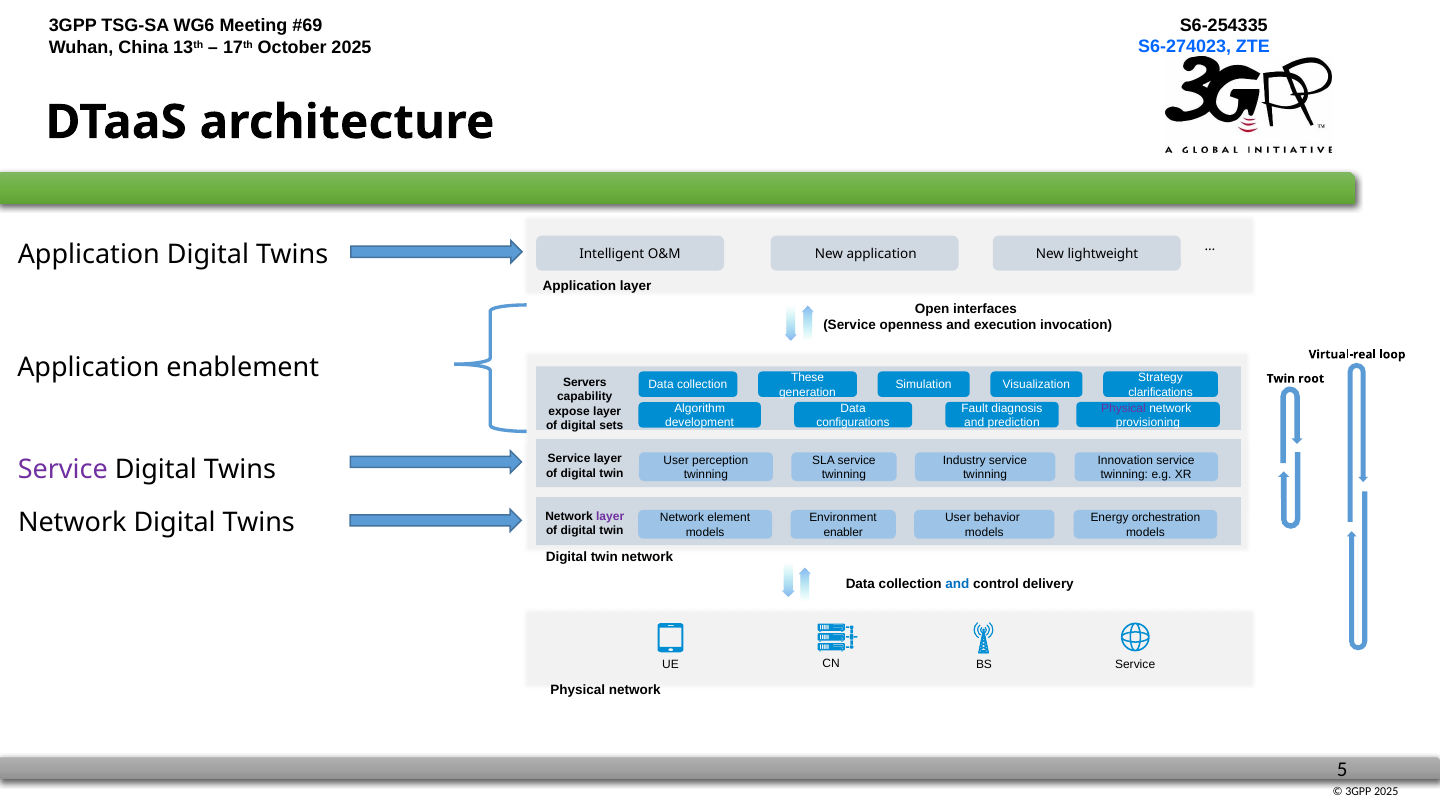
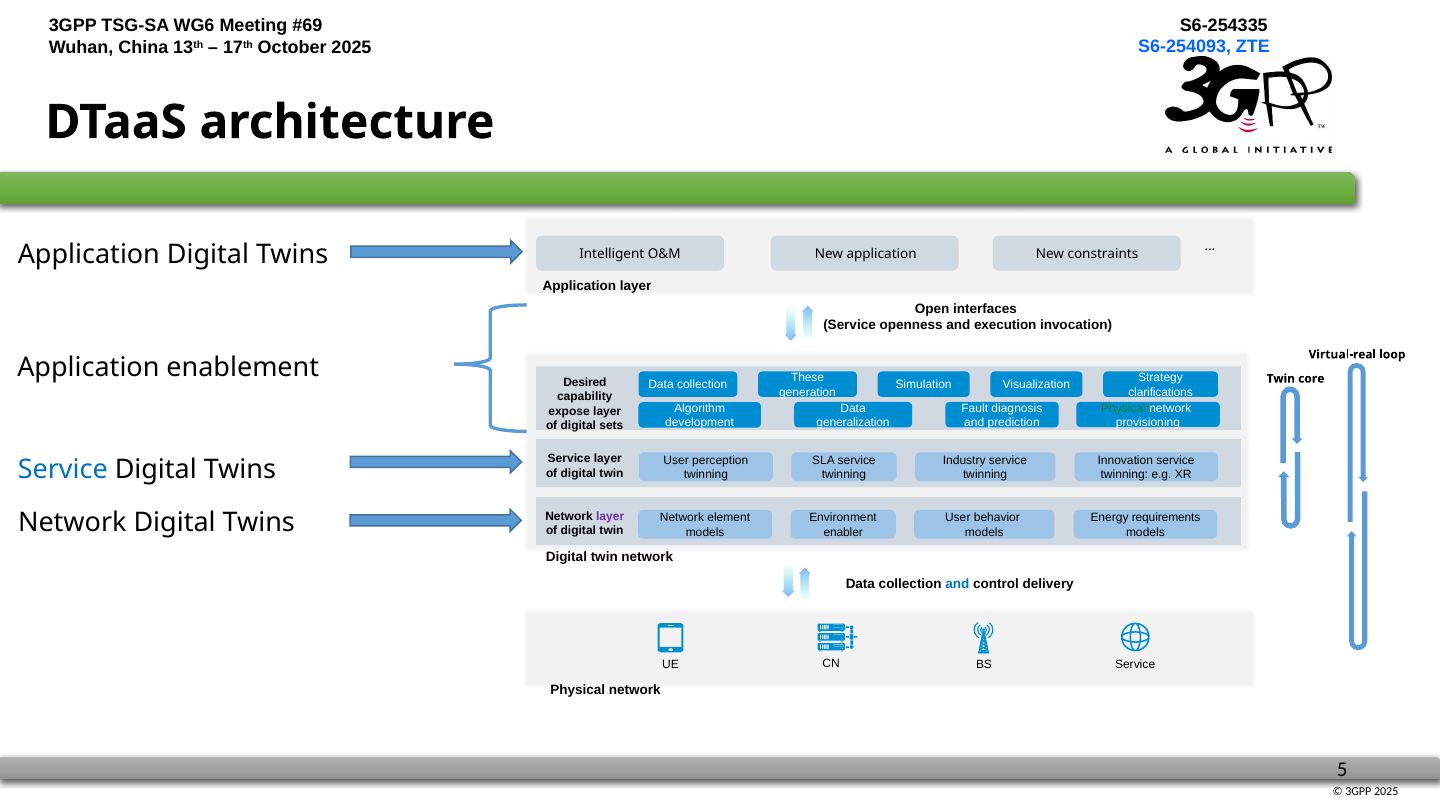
S6-274023: S6-274023 -> S6-254093 (1185, 46)
lightweight: lightweight -> constraints (1103, 254)
root: root -> core (1311, 379)
Servers: Servers -> Desired (585, 383)
Physical colour: purple -> green (1123, 408)
configurations: configurations -> generalization (853, 423)
Service colour: purple -> blue (63, 470)
orchestration: orchestration -> requirements (1166, 518)
